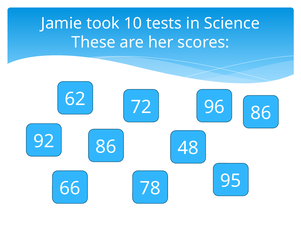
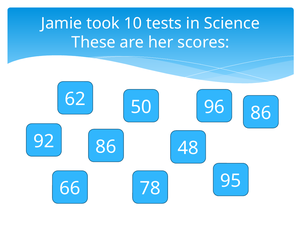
72: 72 -> 50 (141, 107)
